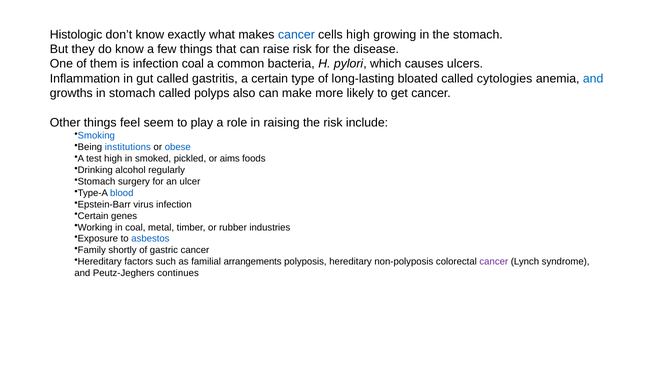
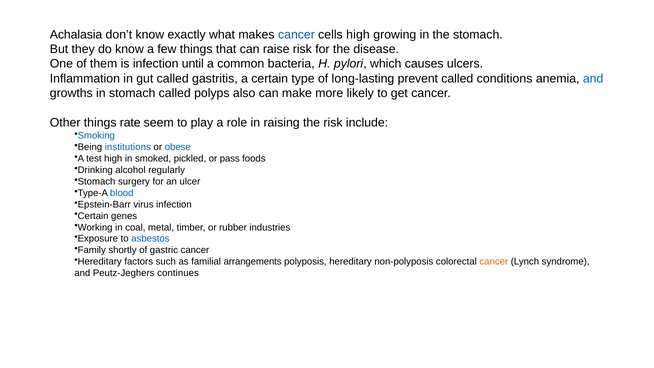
Histologic: Histologic -> Achalasia (76, 34)
infection coal: coal -> until (193, 64)
bloated: bloated -> prevent (418, 79)
cytologies: cytologies -> conditions (505, 79)
feel: feel -> rate (130, 123)
aims: aims -> pass (230, 159)
cancer colour: purple -> orange (494, 262)
